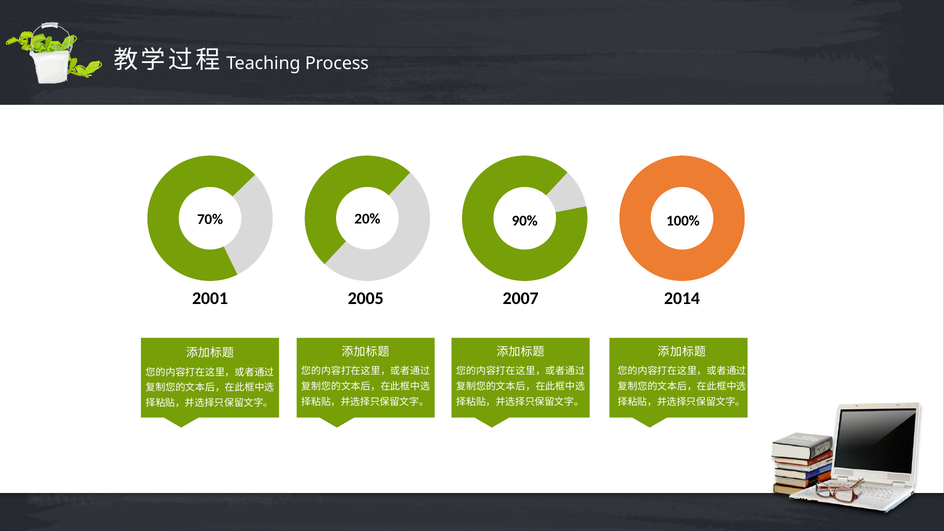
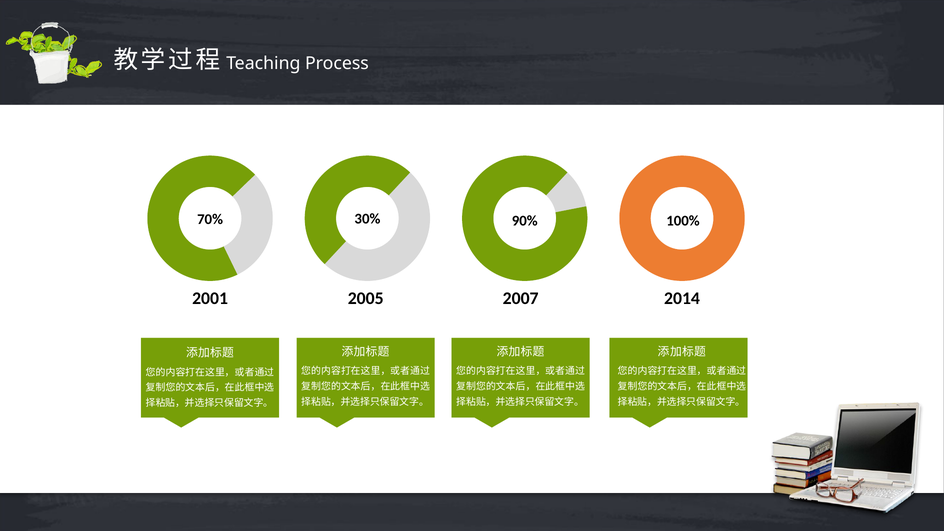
20%: 20% -> 30% (367, 219)
